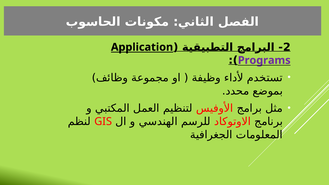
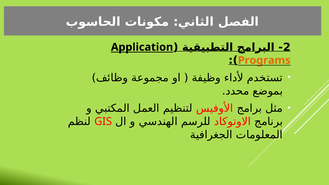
Programs colour: purple -> orange (264, 60)
